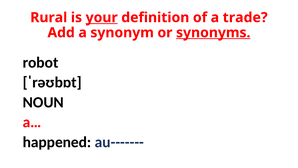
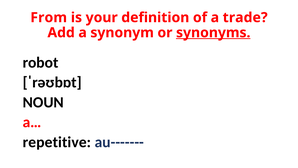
Rural: Rural -> From (49, 17)
your underline: present -> none (102, 17)
happened: happened -> repetitive (57, 142)
